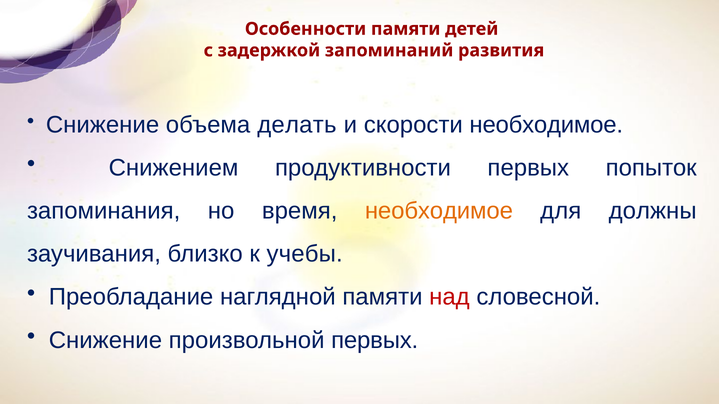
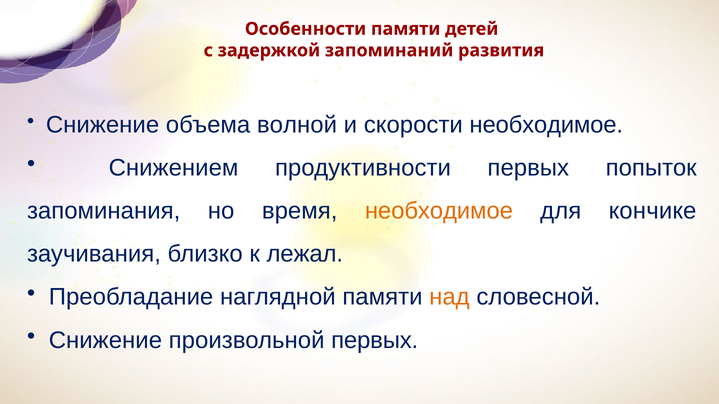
делать: делать -> волной (297, 125)
должны: должны -> кончике (653, 211)
учебы: учебы -> лежал (305, 254)
над colour: red -> orange (449, 297)
